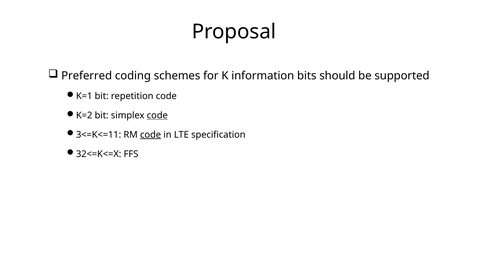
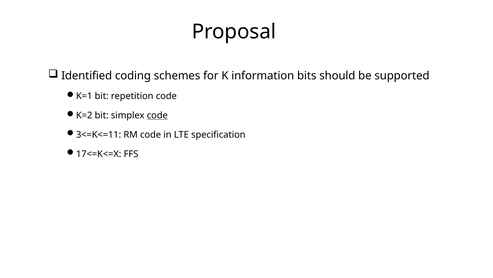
Preferred: Preferred -> Identified (87, 76)
code underline: present -> none (151, 134)
32<=K<=X: 32<=K<=X -> 17<=K<=X (99, 154)
